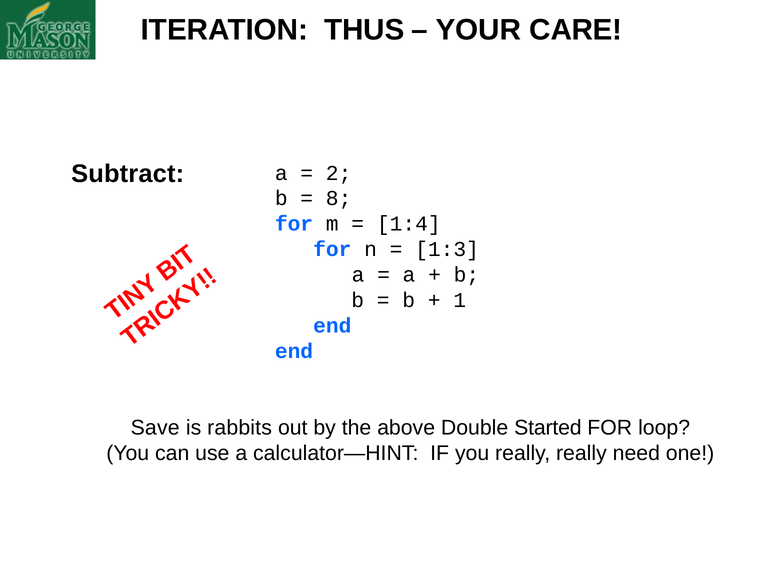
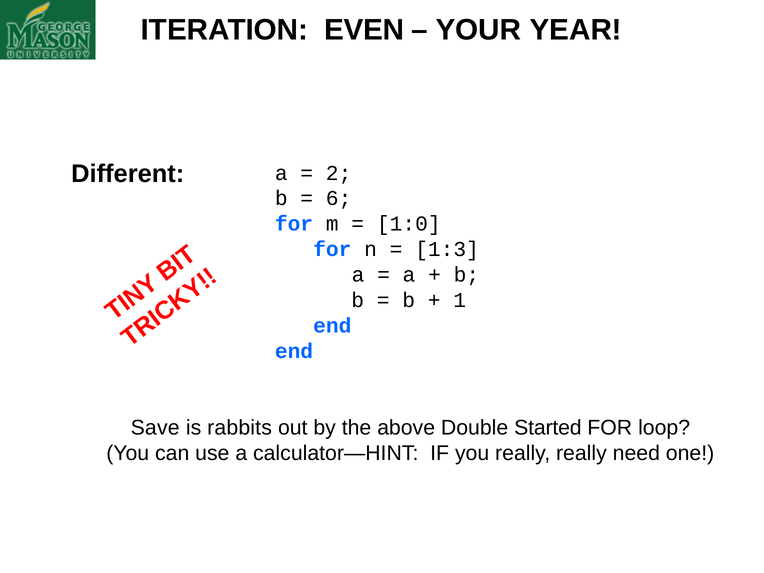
THUS: THUS -> EVEN (364, 30)
CARE: CARE -> YEAR (576, 30)
Subtract: Subtract -> Different (128, 174)
8: 8 -> 6 (339, 198)
1:4: 1:4 -> 1:0 (409, 224)
